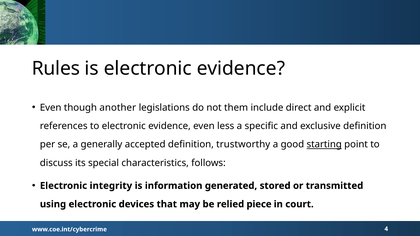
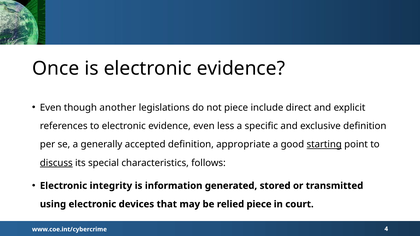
Rules: Rules -> Once (56, 69)
not them: them -> piece (236, 108)
trustworthy: trustworthy -> appropriate (243, 145)
discuss underline: none -> present (56, 163)
